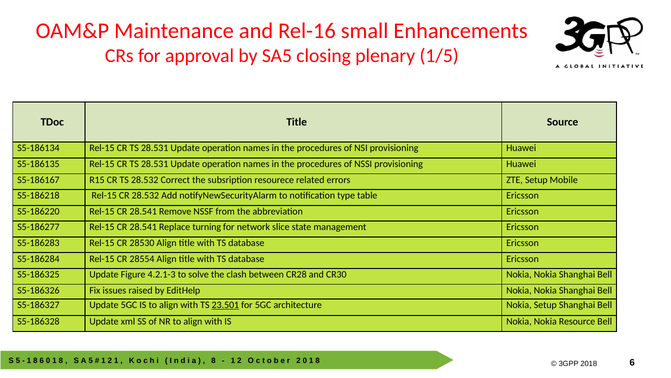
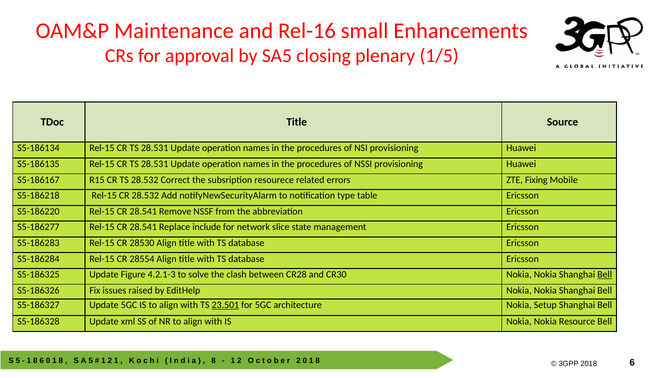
ZTE Setup: Setup -> Fixing (536, 180)
turning: turning -> include (207, 227)
Bell underline: none -> present (605, 274)
